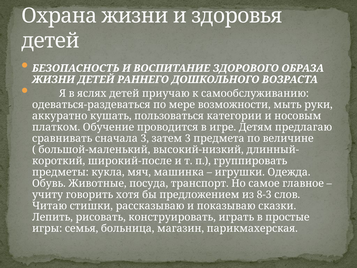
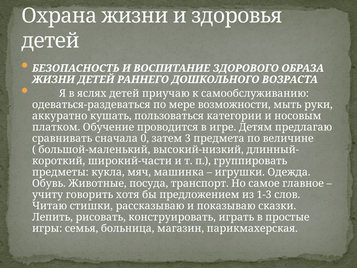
сначала 3: 3 -> 0 (145, 138)
широкий-после: широкий-после -> широкий-части (130, 161)
8-3: 8-3 -> 1-3 (264, 195)
